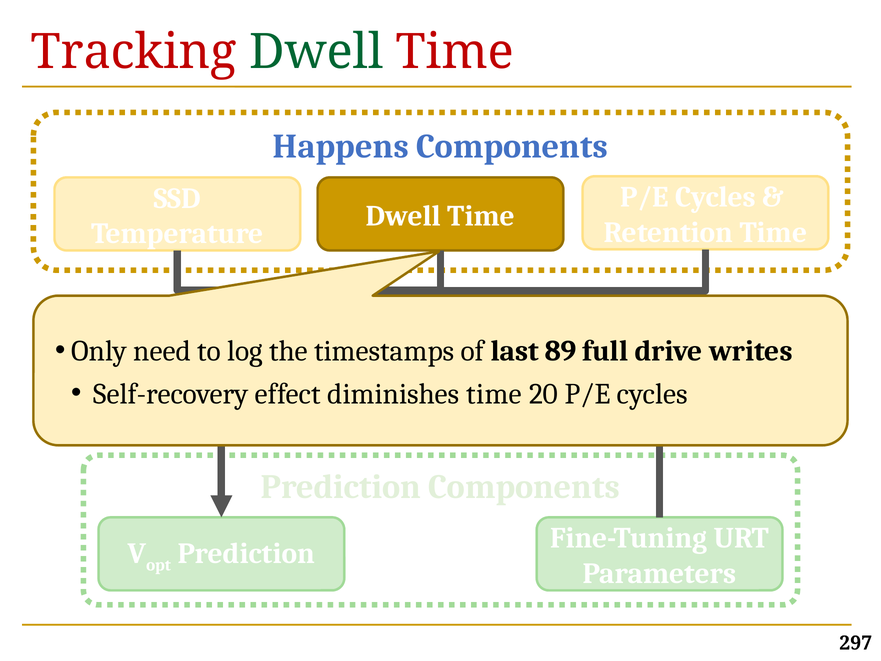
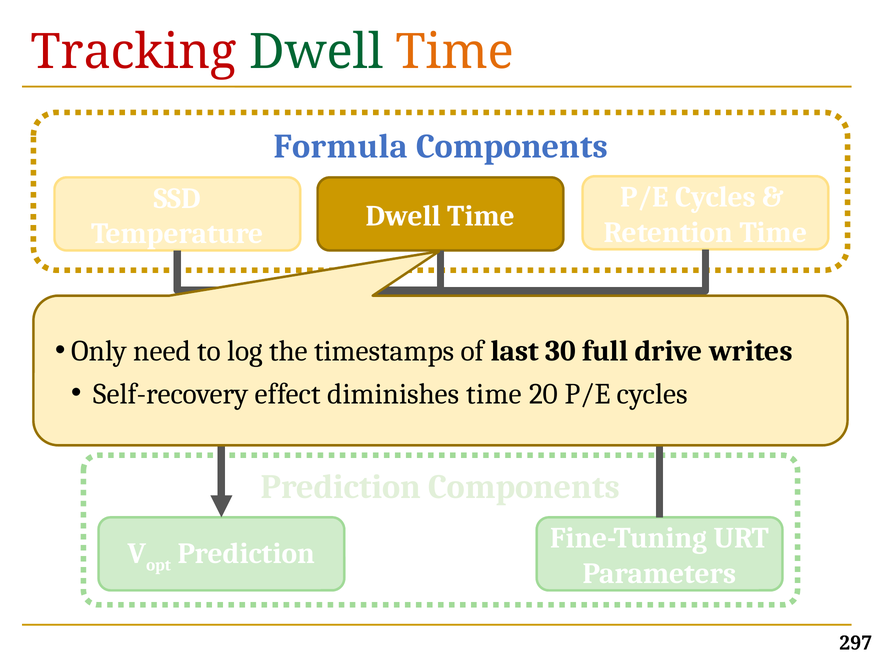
Time colour: red -> orange (455, 52)
Happens: Happens -> Formula (341, 146)
89: 89 -> 30 (561, 351)
